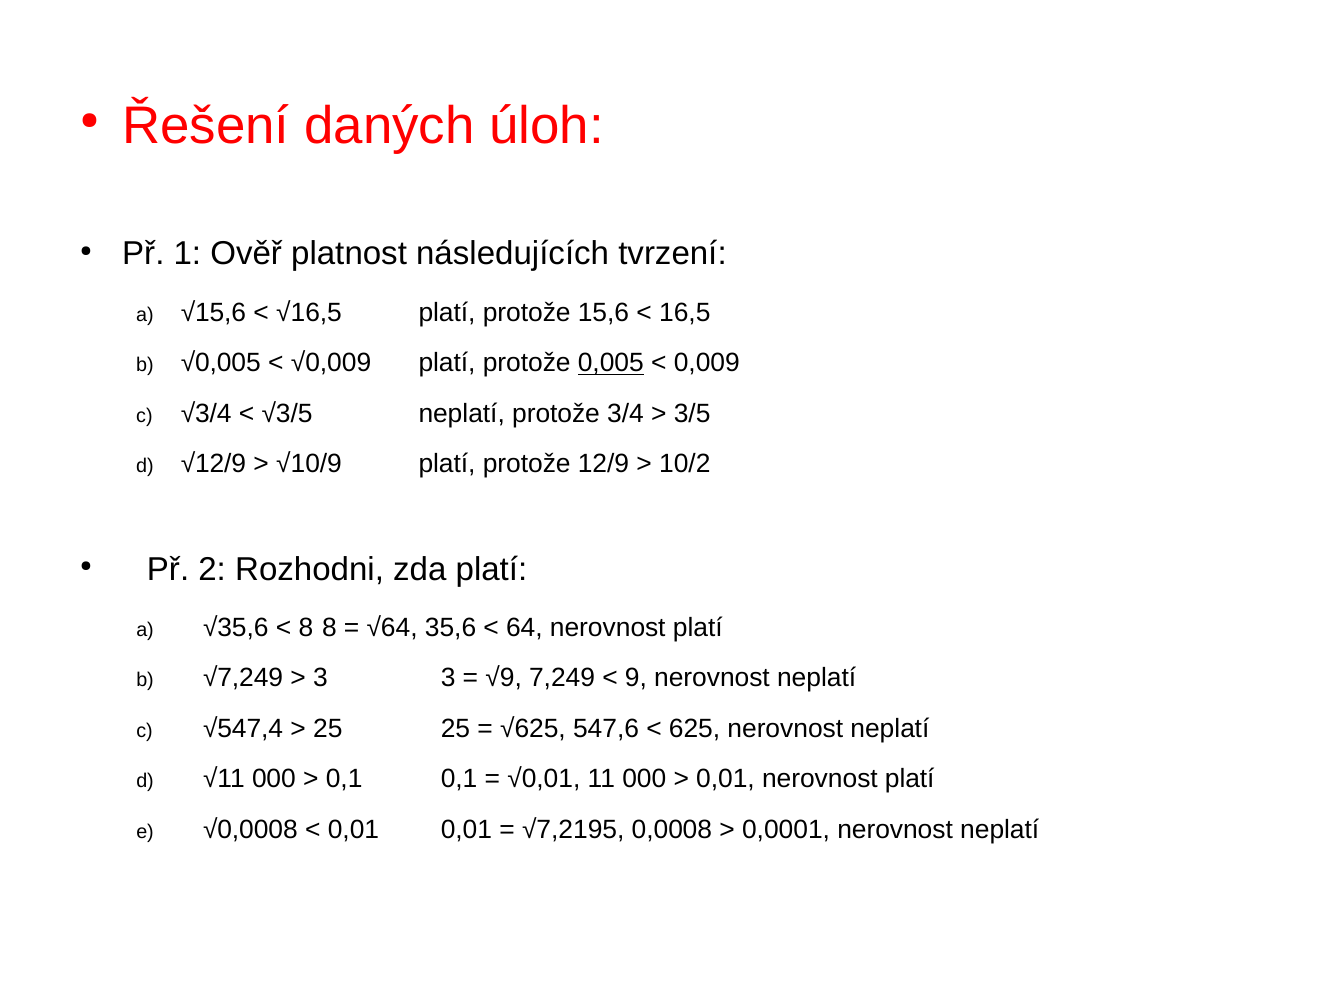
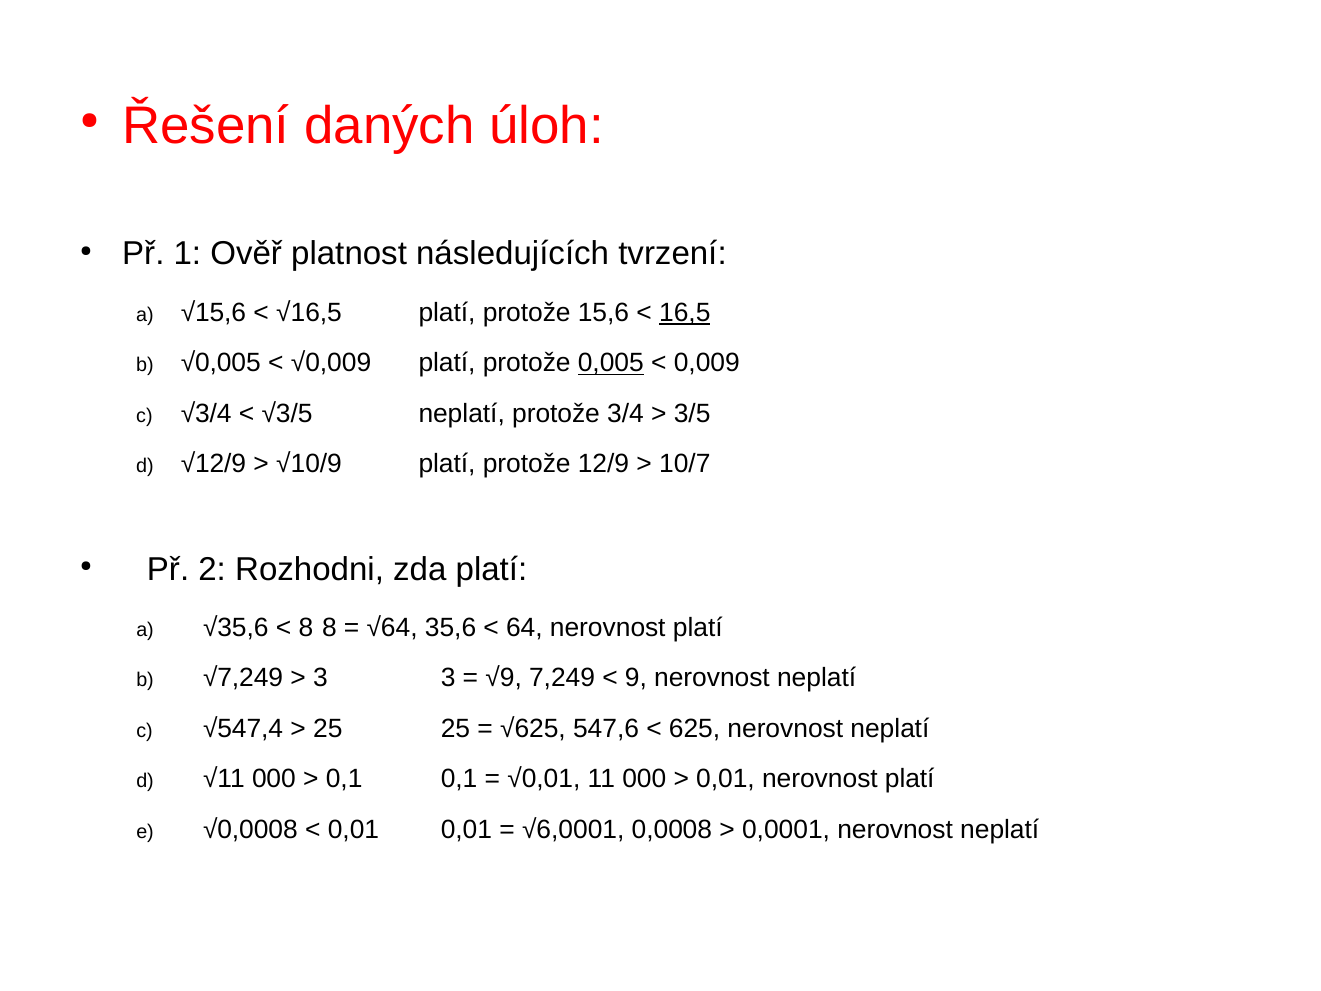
16,5 underline: none -> present (685, 313)
10/2: 10/2 -> 10/7 (685, 464)
√7,2195: √7,2195 -> √6,0001 (573, 829)
